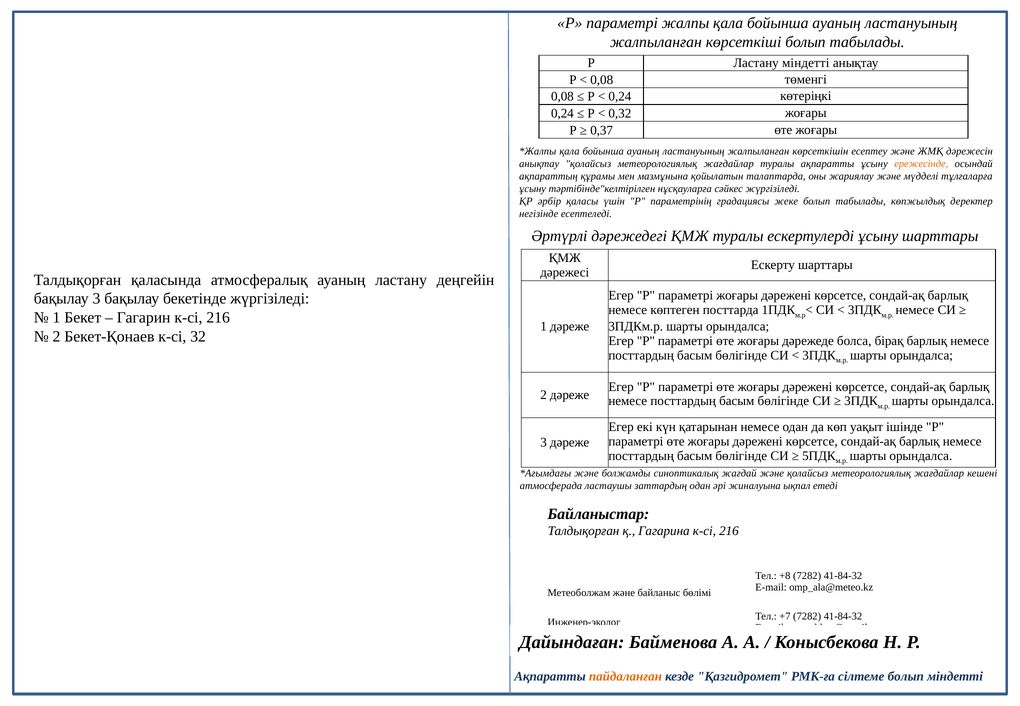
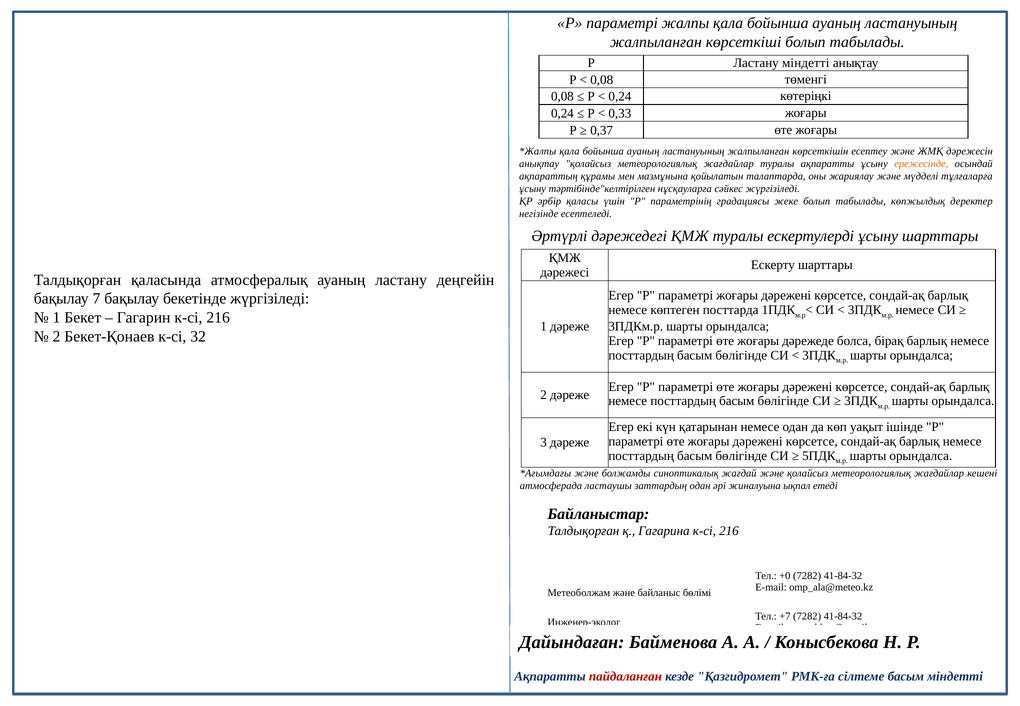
0,32: 0,32 -> 0,33 (620, 113)
бақылау 3: 3 -> 7 (96, 299)
+8: +8 -> +0 (785, 576)
пайдаланған colour: orange -> red (625, 677)
сілтеме болып: болып -> басым (906, 677)
